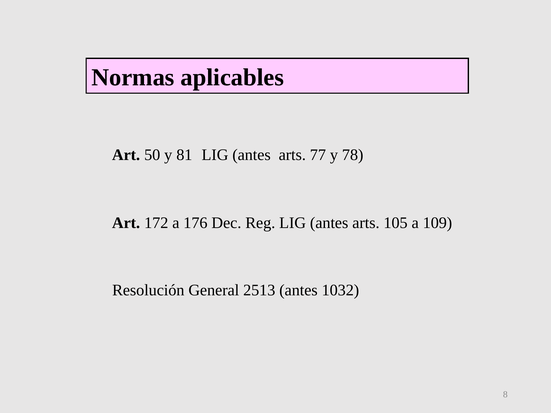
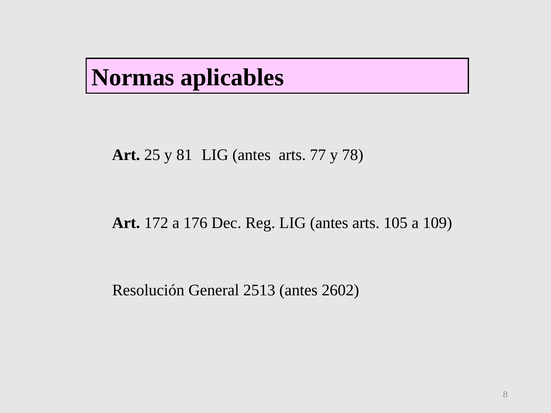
50: 50 -> 25 (152, 155)
1032: 1032 -> 2602 (340, 290)
